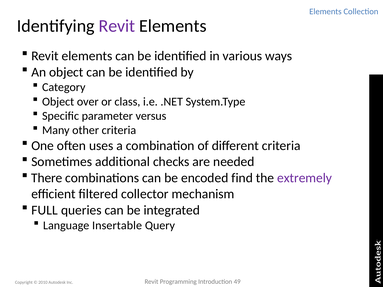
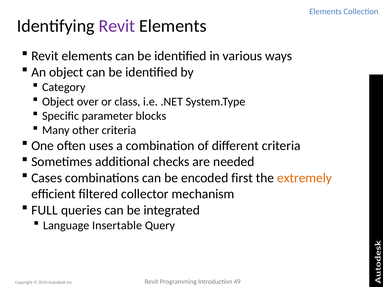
versus: versus -> blocks (151, 116)
There: There -> Cases (47, 178)
find: find -> first (242, 178)
extremely colour: purple -> orange (305, 178)
